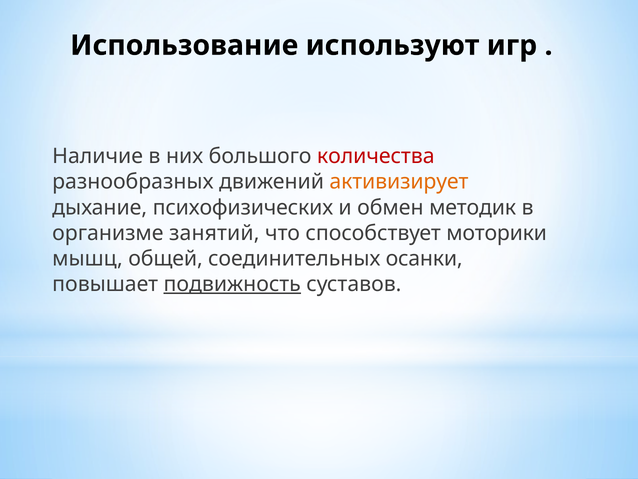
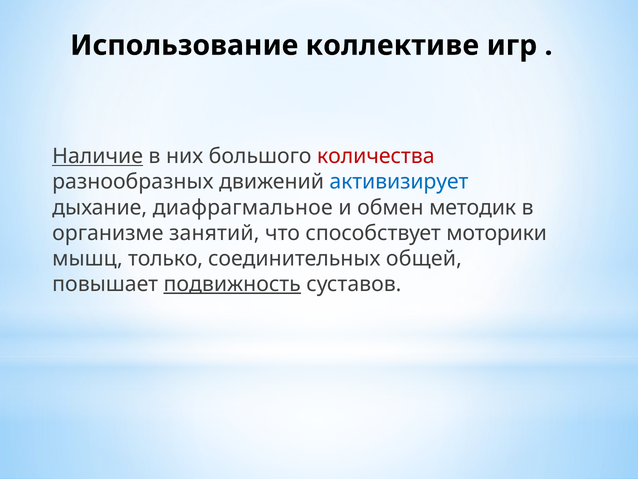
используют: используют -> коллективе (392, 45)
Наличие underline: none -> present (98, 156)
активизирует colour: orange -> blue (399, 182)
психофизических: психофизических -> диафрагмальное (243, 207)
общей: общей -> только (166, 258)
осанки: осанки -> общей (424, 258)
